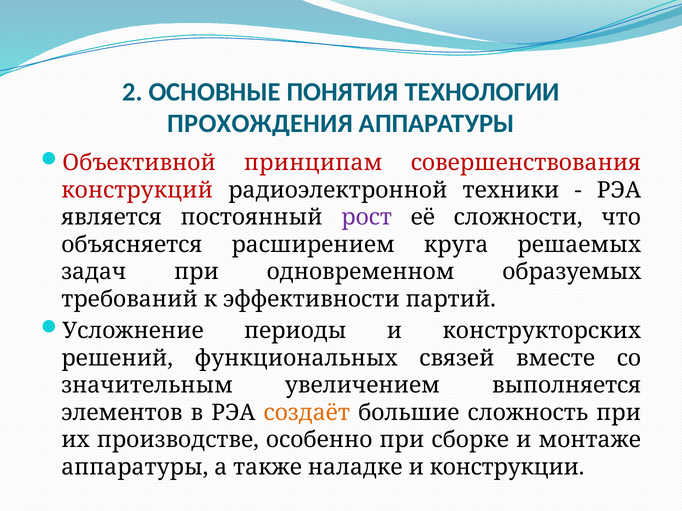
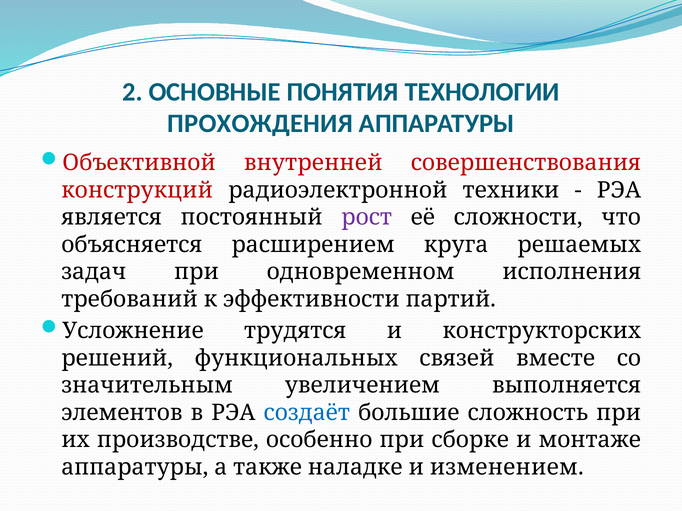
принципам: принципам -> внутренней (313, 163)
образуемых: образуемых -> исполнения (572, 272)
периоды: периоды -> трудятся (295, 331)
создаёт colour: orange -> blue (307, 413)
конструкции: конструкции -> изменением (507, 468)
